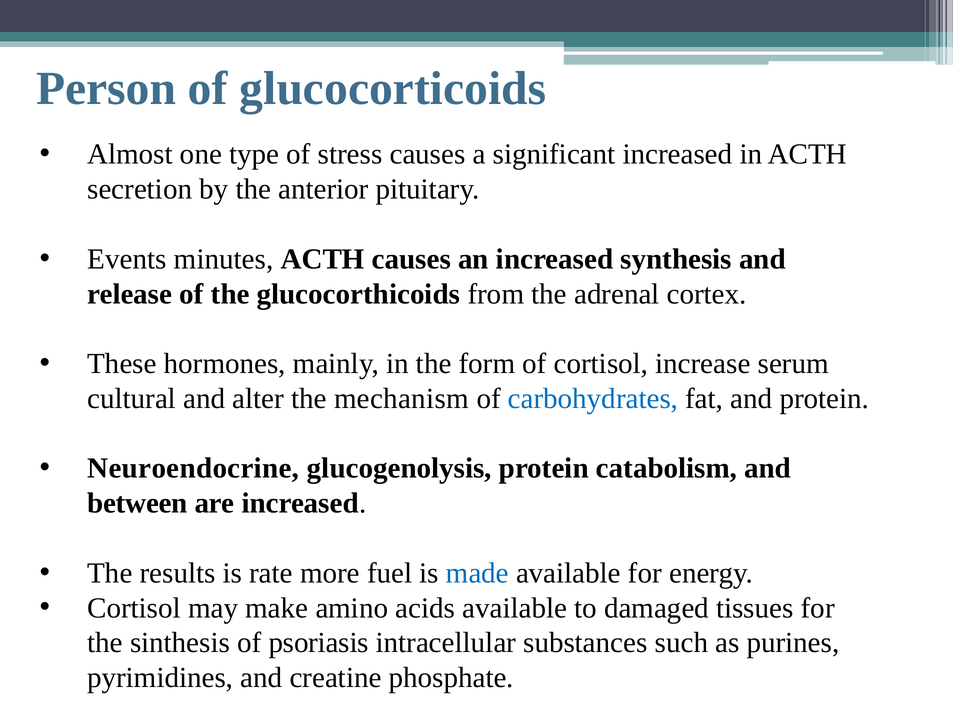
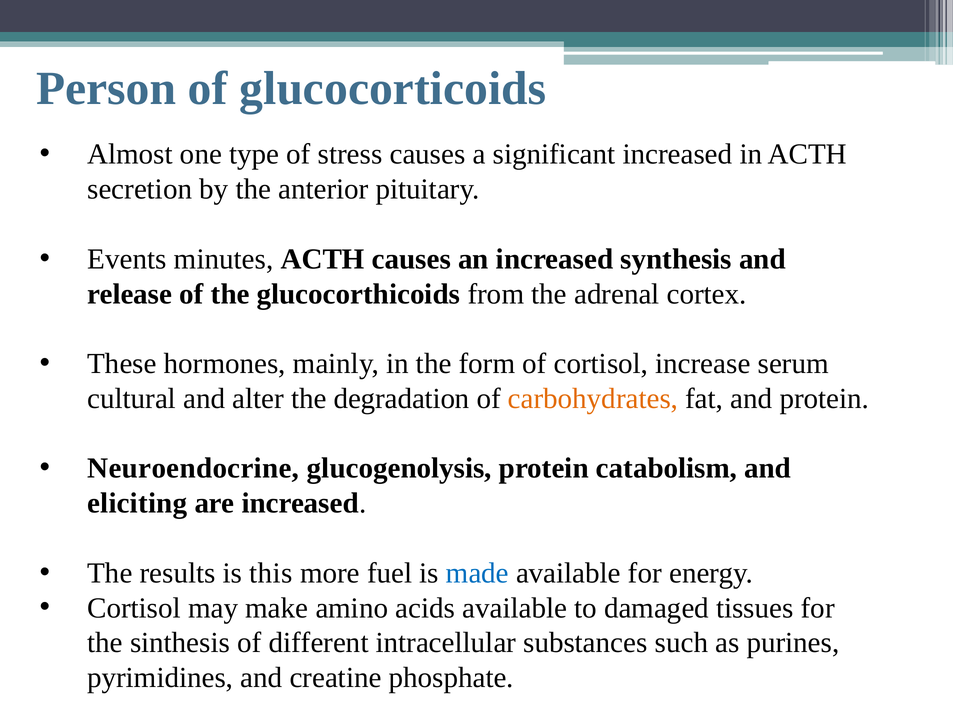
mechanism: mechanism -> degradation (402, 399)
carbohydrates colour: blue -> orange (593, 399)
between: between -> eliciting (137, 504)
rate: rate -> this (271, 574)
psoriasis: psoriasis -> different (319, 644)
